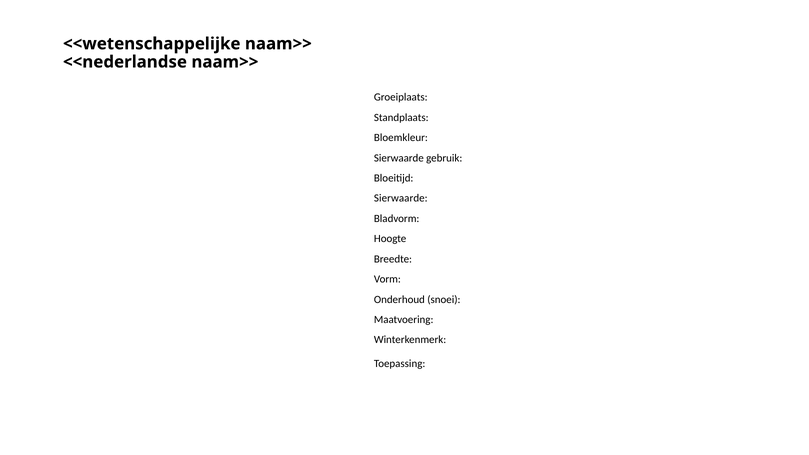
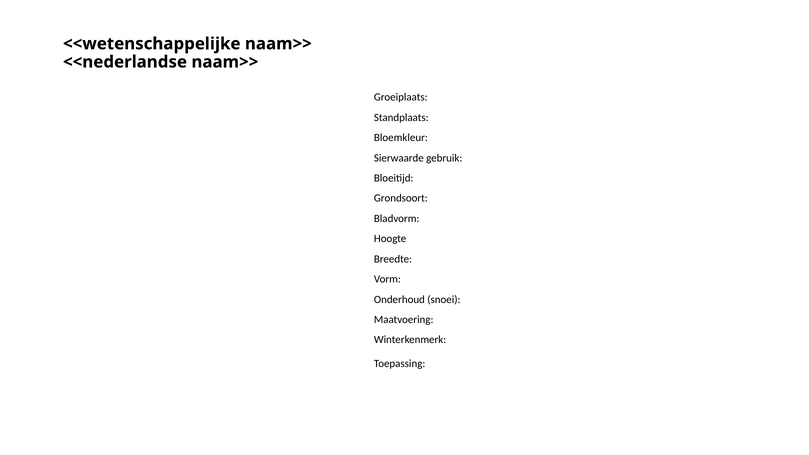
Sierwaarde: Sierwaarde -> Grondsoort (401, 198)
